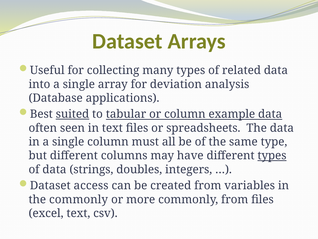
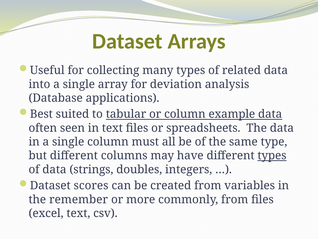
suited underline: present -> none (72, 114)
access: access -> scores (91, 185)
the commonly: commonly -> remember (79, 199)
